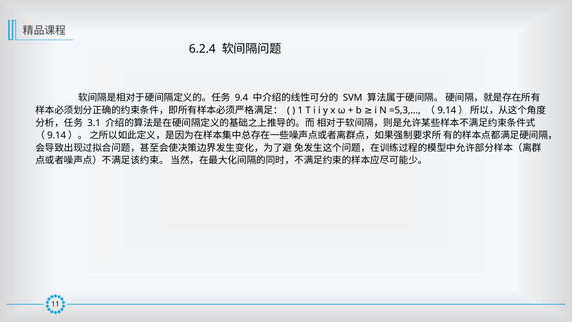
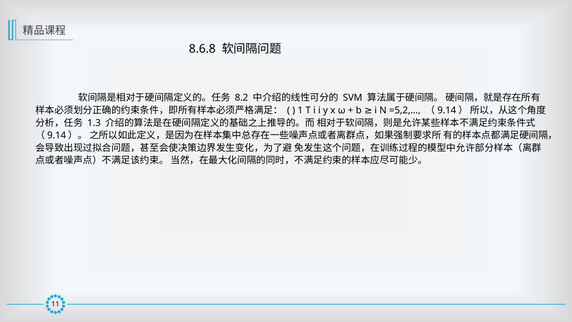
6.2.4: 6.2.4 -> 8.6.8 (202, 49)
9.4: 9.4 -> 8.2 (241, 98)
=5,3,…: =5,3,… -> =5,2,… (405, 110)
3.1: 3.1 -> 1.3 (94, 123)
